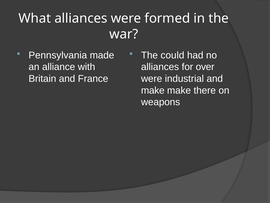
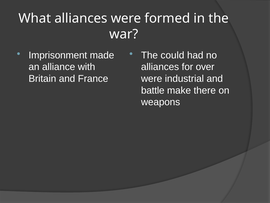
Pennsylvania: Pennsylvania -> Imprisonment (58, 55)
make: make -> battle (153, 90)
